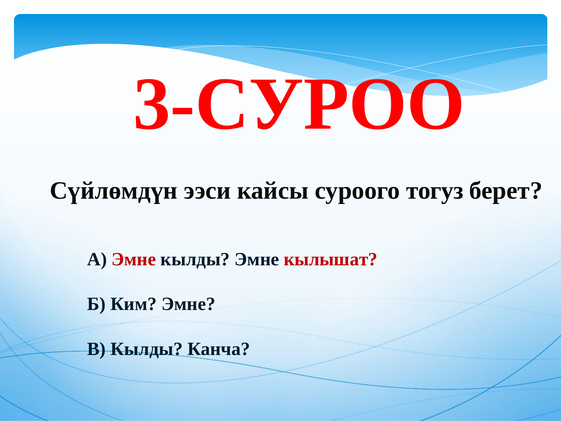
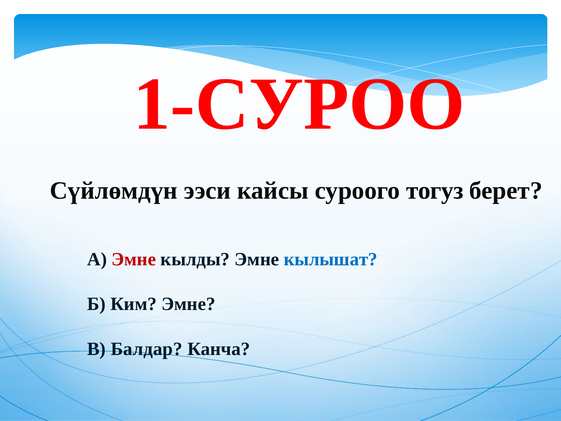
3-СУРОО: 3-СУРОО -> 1-СУРОО (299, 104)
кылышат colour: red -> blue (331, 259)
В Кылды: Кылды -> Балдар (147, 349)
